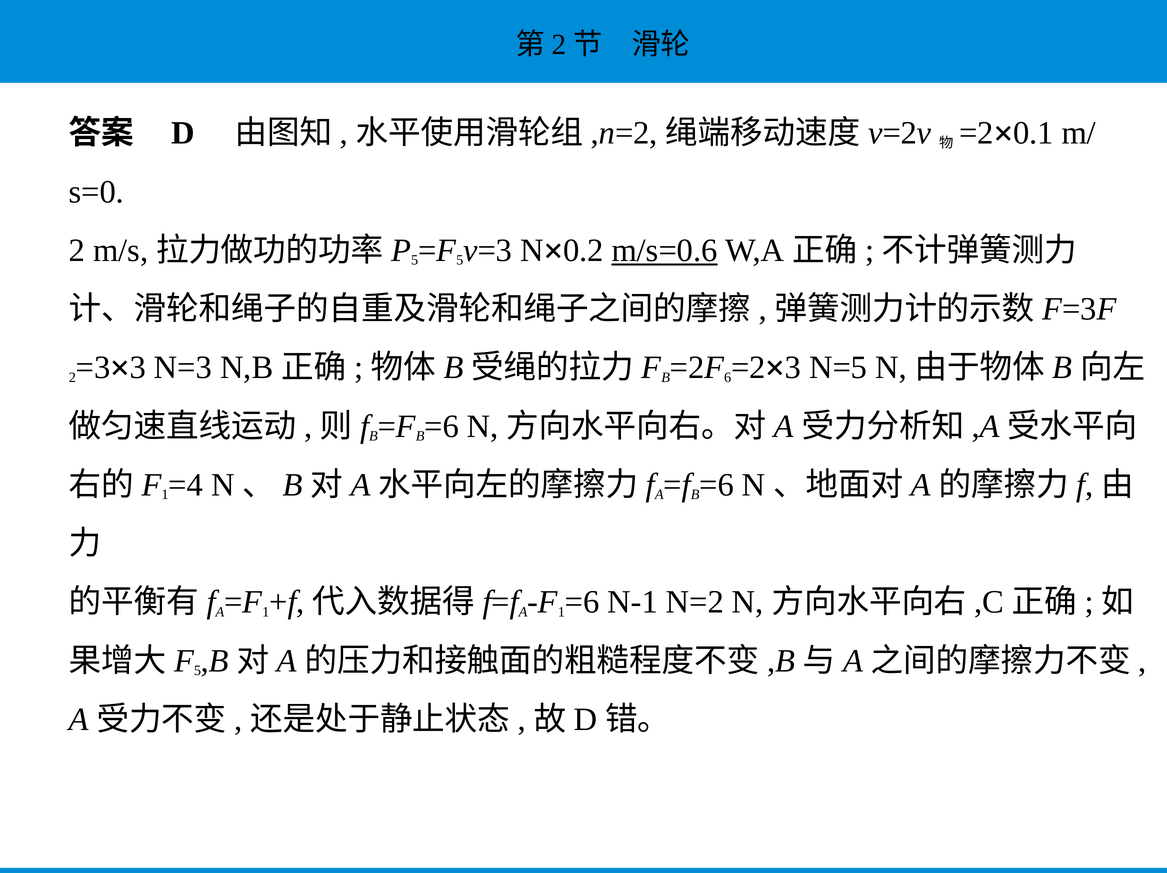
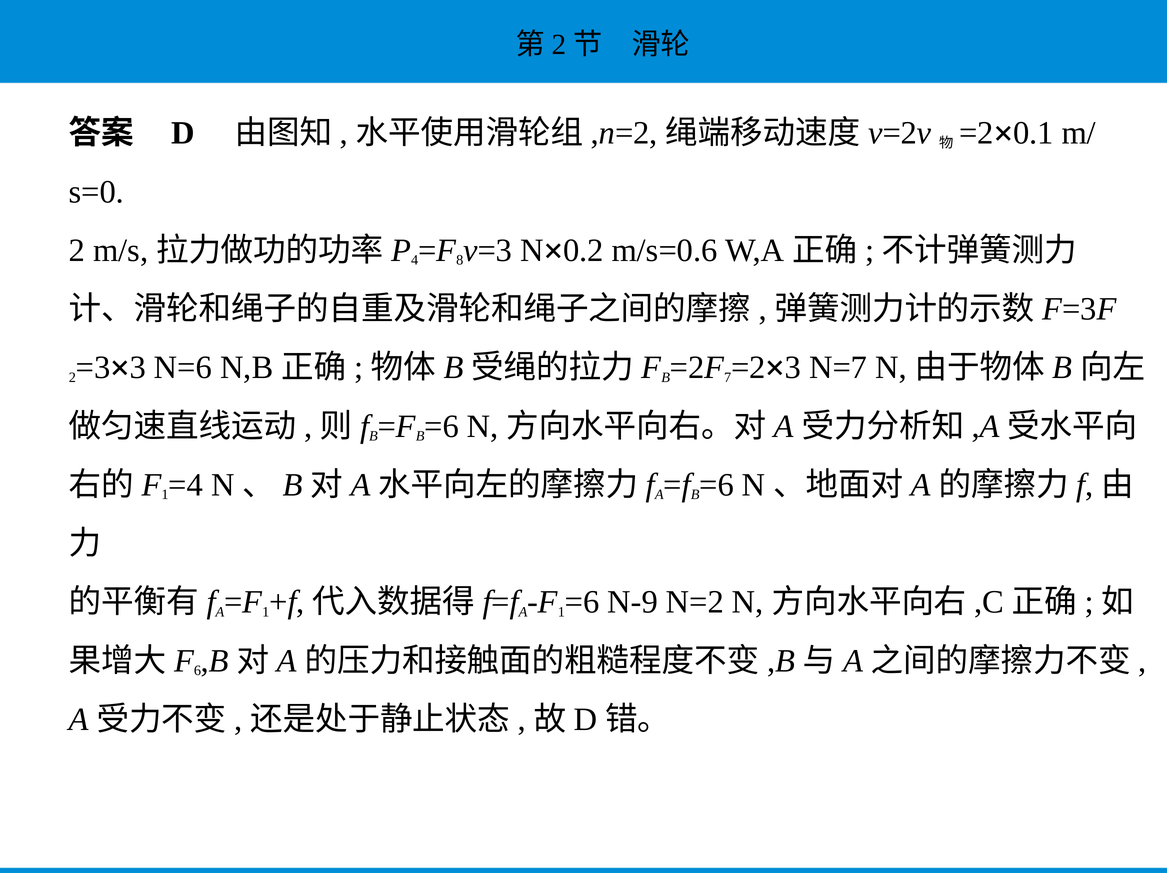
5: 5 -> 4 (415, 260)
5: 5 -> 8 (460, 260)
m/s=0.6 underline: present -> none (665, 250)
N=3: N=3 -> N=6 (183, 368)
6: 6 -> 7 (728, 377)
N=5: N=5 -> N=7 (838, 368)
N-1: N-1 -> N-9 (633, 602)
5: 5 -> 6 (198, 671)
